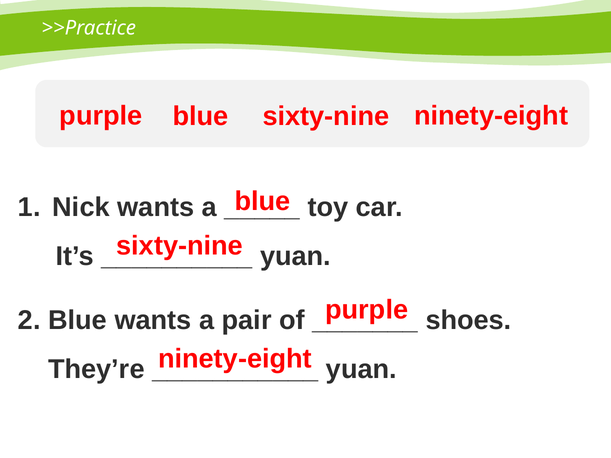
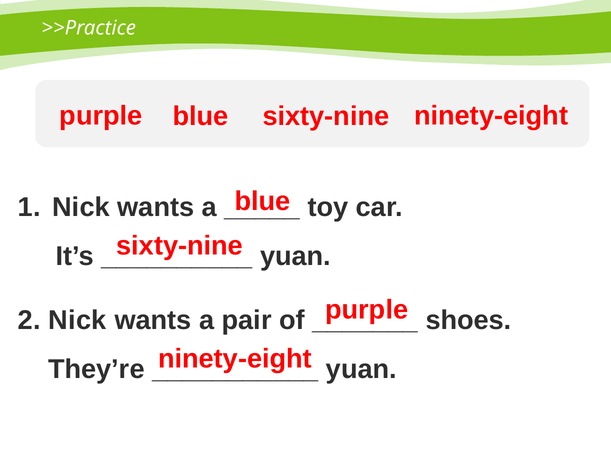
2 Blue: Blue -> Nick (77, 320)
